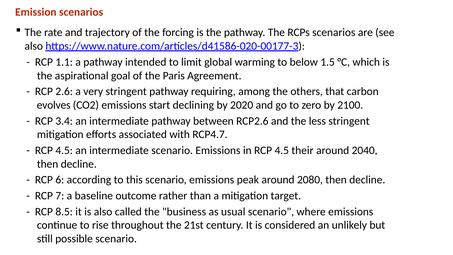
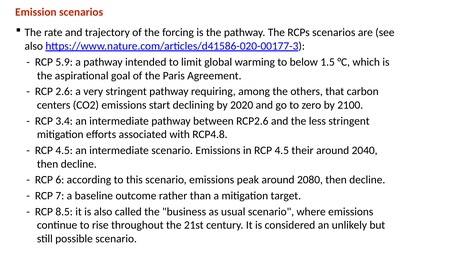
1.1: 1.1 -> 5.9 (64, 62)
evolves: evolves -> centers (54, 105)
RCP4.7: RCP4.7 -> RCP4.8 (210, 134)
